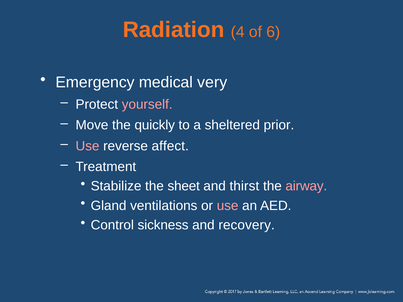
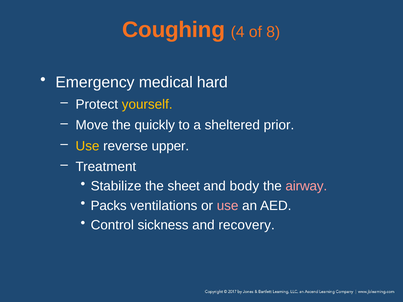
Radiation: Radiation -> Coughing (174, 30)
6: 6 -> 8 (273, 32)
very: very -> hard (212, 82)
yourself colour: pink -> yellow (147, 104)
Use colour: pink -> yellow (88, 146)
affect: affect -> upper (170, 146)
thirst: thirst -> body (244, 186)
Gland: Gland -> Packs (109, 206)
